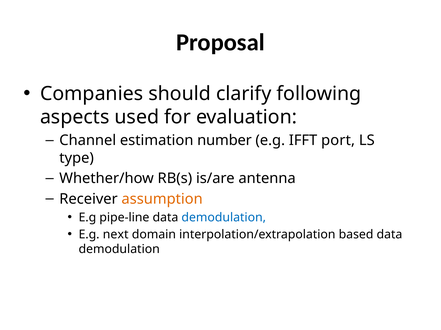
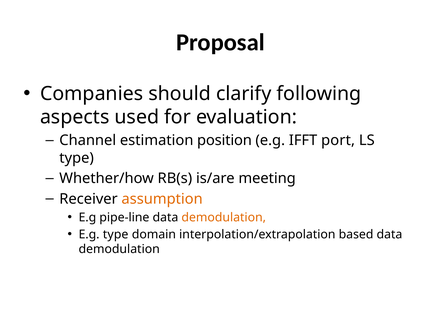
number: number -> position (224, 141)
antenna: antenna -> meeting (267, 179)
demodulation colour: blue -> orange (224, 218)
E.g next: next -> type (116, 235)
